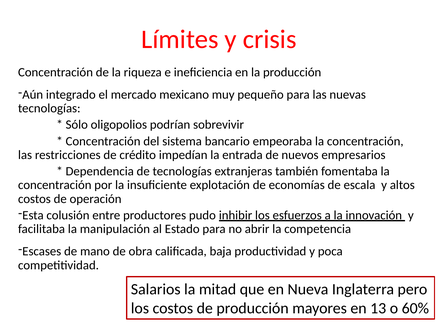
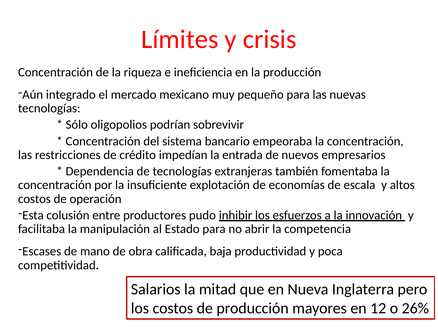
13: 13 -> 12 (378, 309)
60%: 60% -> 26% (415, 309)
